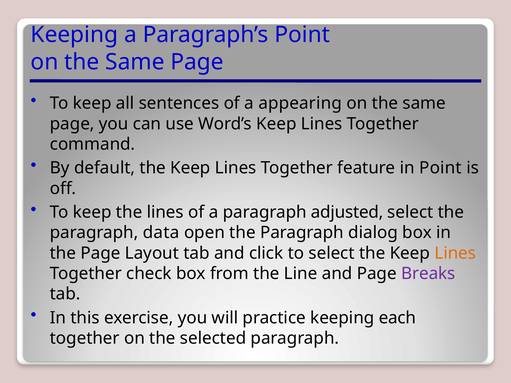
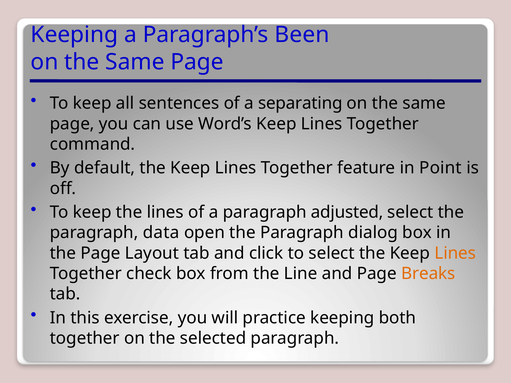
Paragraph’s Point: Point -> Been (302, 35)
appearing: appearing -> separating (300, 103)
Breaks colour: purple -> orange (428, 274)
each: each -> both (397, 318)
